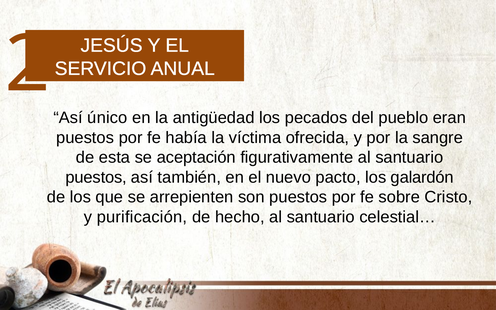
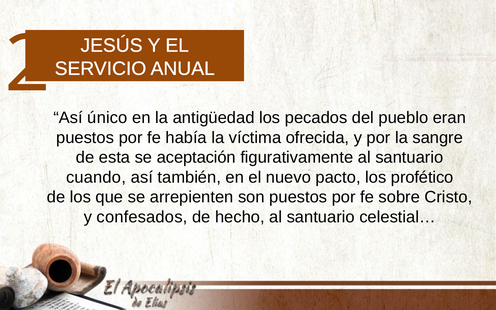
puestos: puestos -> cuando (96, 177)
galardón: galardón -> profético (422, 177)
purificación: purificación -> confesados (142, 217)
